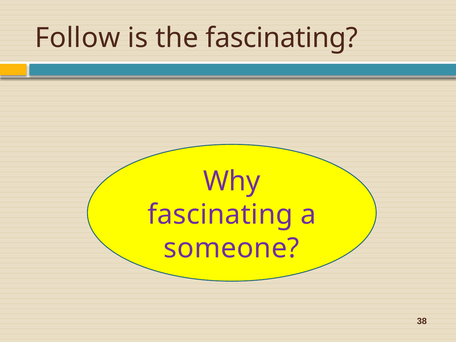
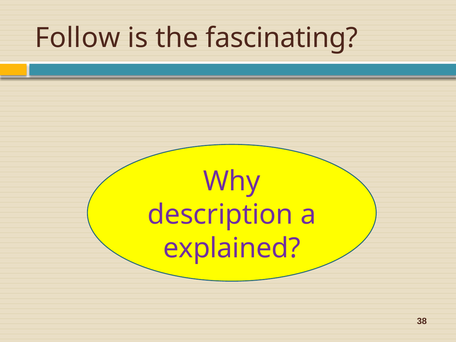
fascinating: fascinating -> description (220, 215)
someone: someone -> explained (232, 248)
